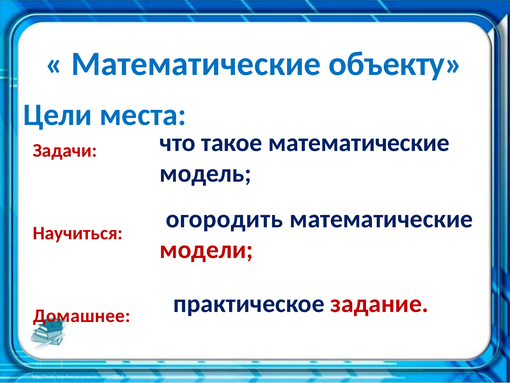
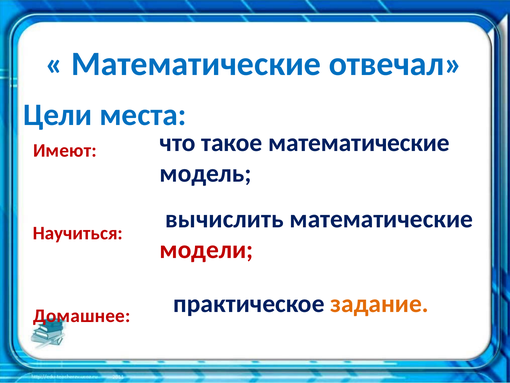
объекту: объекту -> отвечал (396, 64)
Задачи: Задачи -> Имеют (65, 150)
огородить: огородить -> вычислить (225, 219)
задание colour: red -> orange (380, 303)
